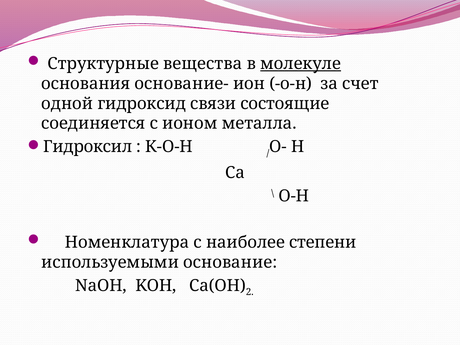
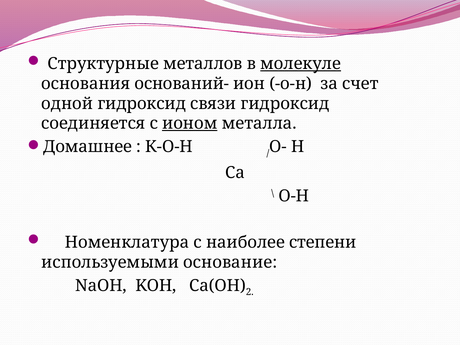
вещества: вещества -> металлов (203, 64)
основание-: основание- -> оснований- (182, 84)
связи состоящие: состоящие -> гидроксид (285, 104)
ионом underline: none -> present (190, 123)
Гидроксил: Гидроксил -> Домашнее (88, 147)
